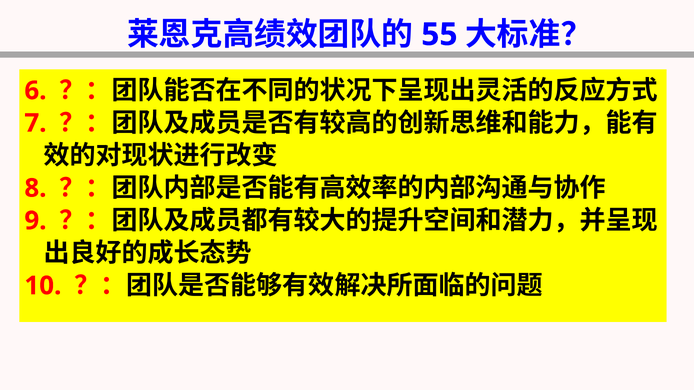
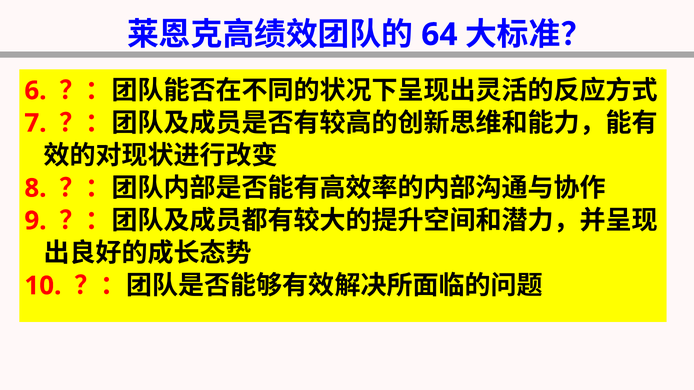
55: 55 -> 64 (439, 35)
